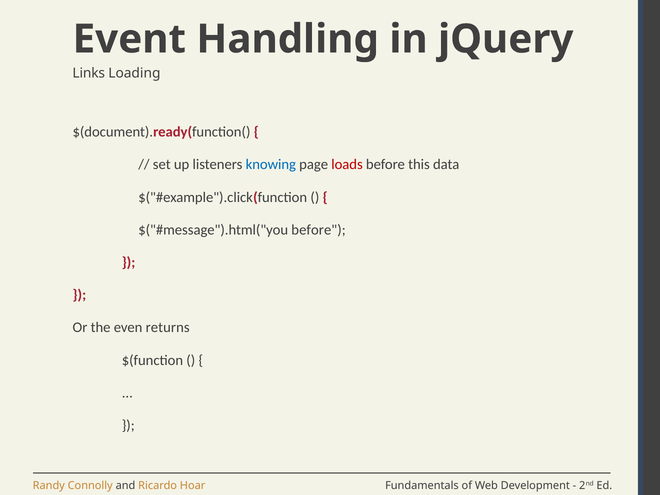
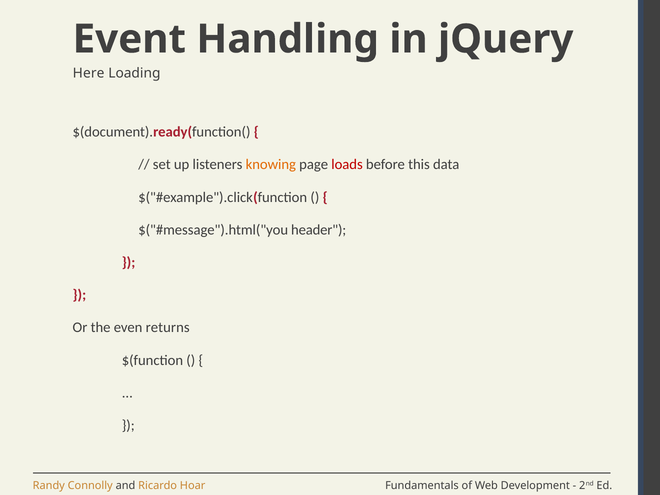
Links: Links -> Here (89, 73)
knowing colour: blue -> orange (271, 165)
before: before -> header (319, 230)
